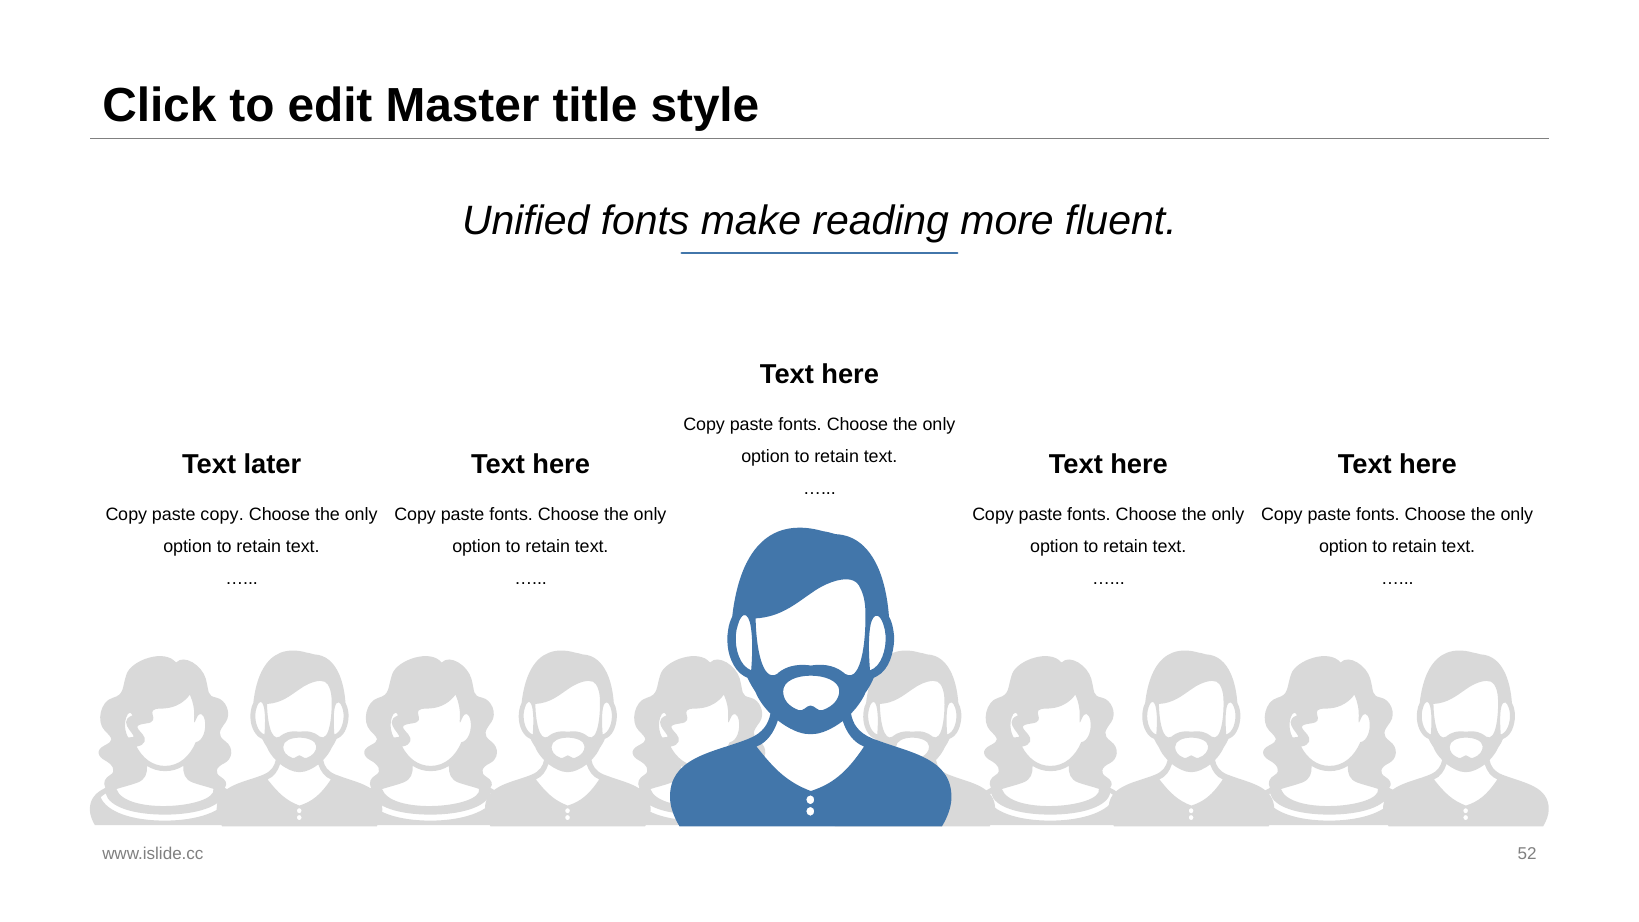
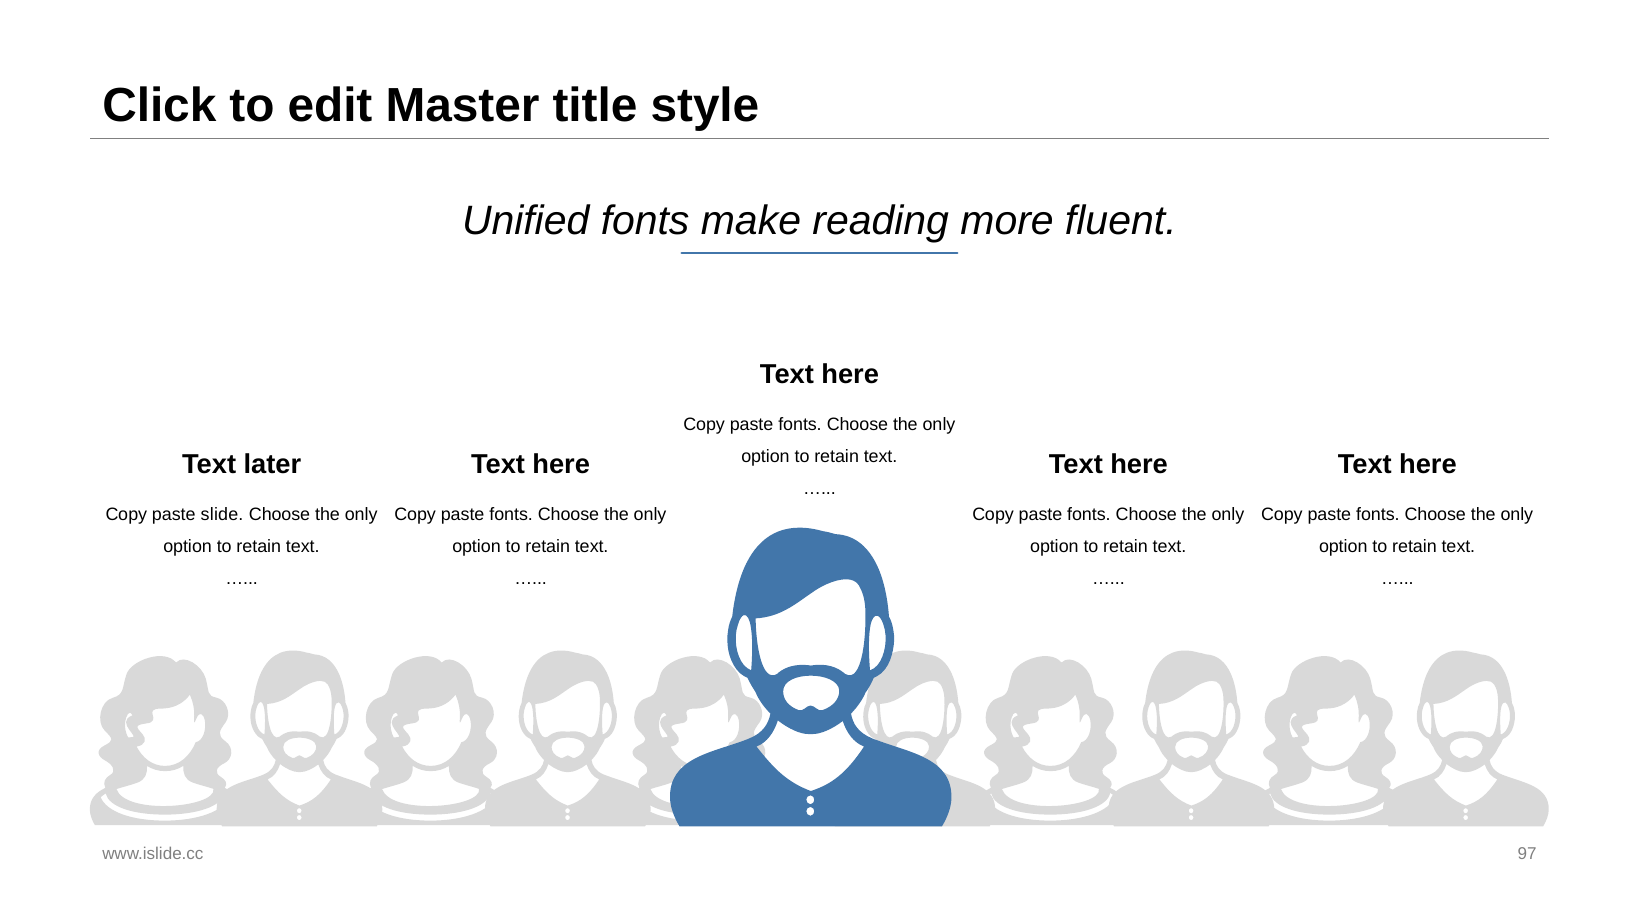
paste copy: copy -> slide (222, 514)
52: 52 -> 97 (1527, 854)
